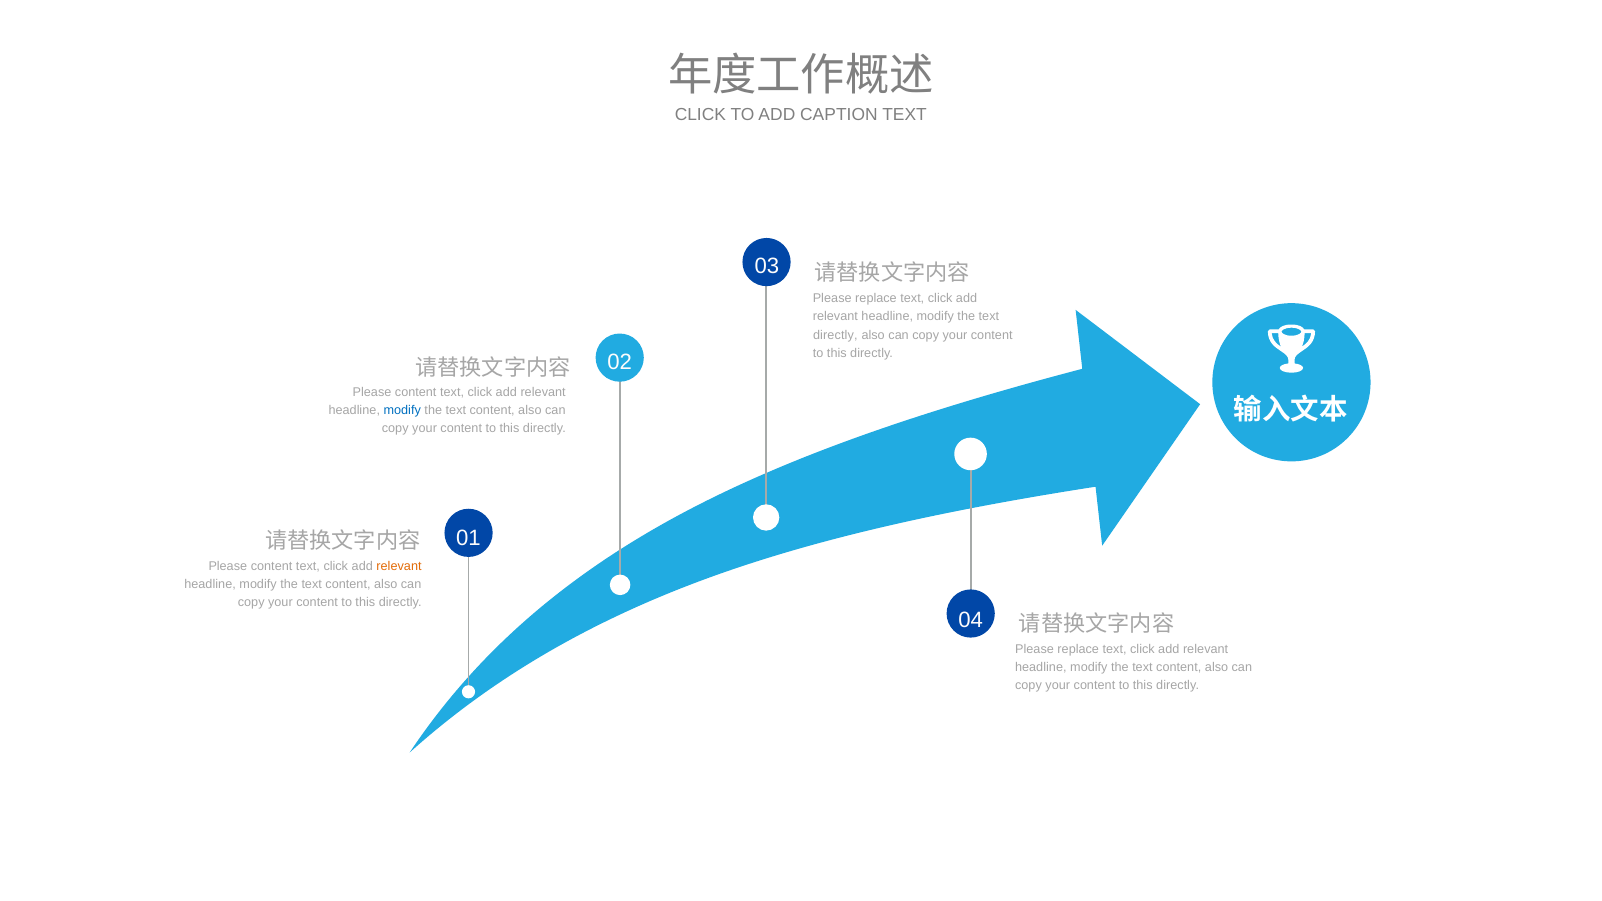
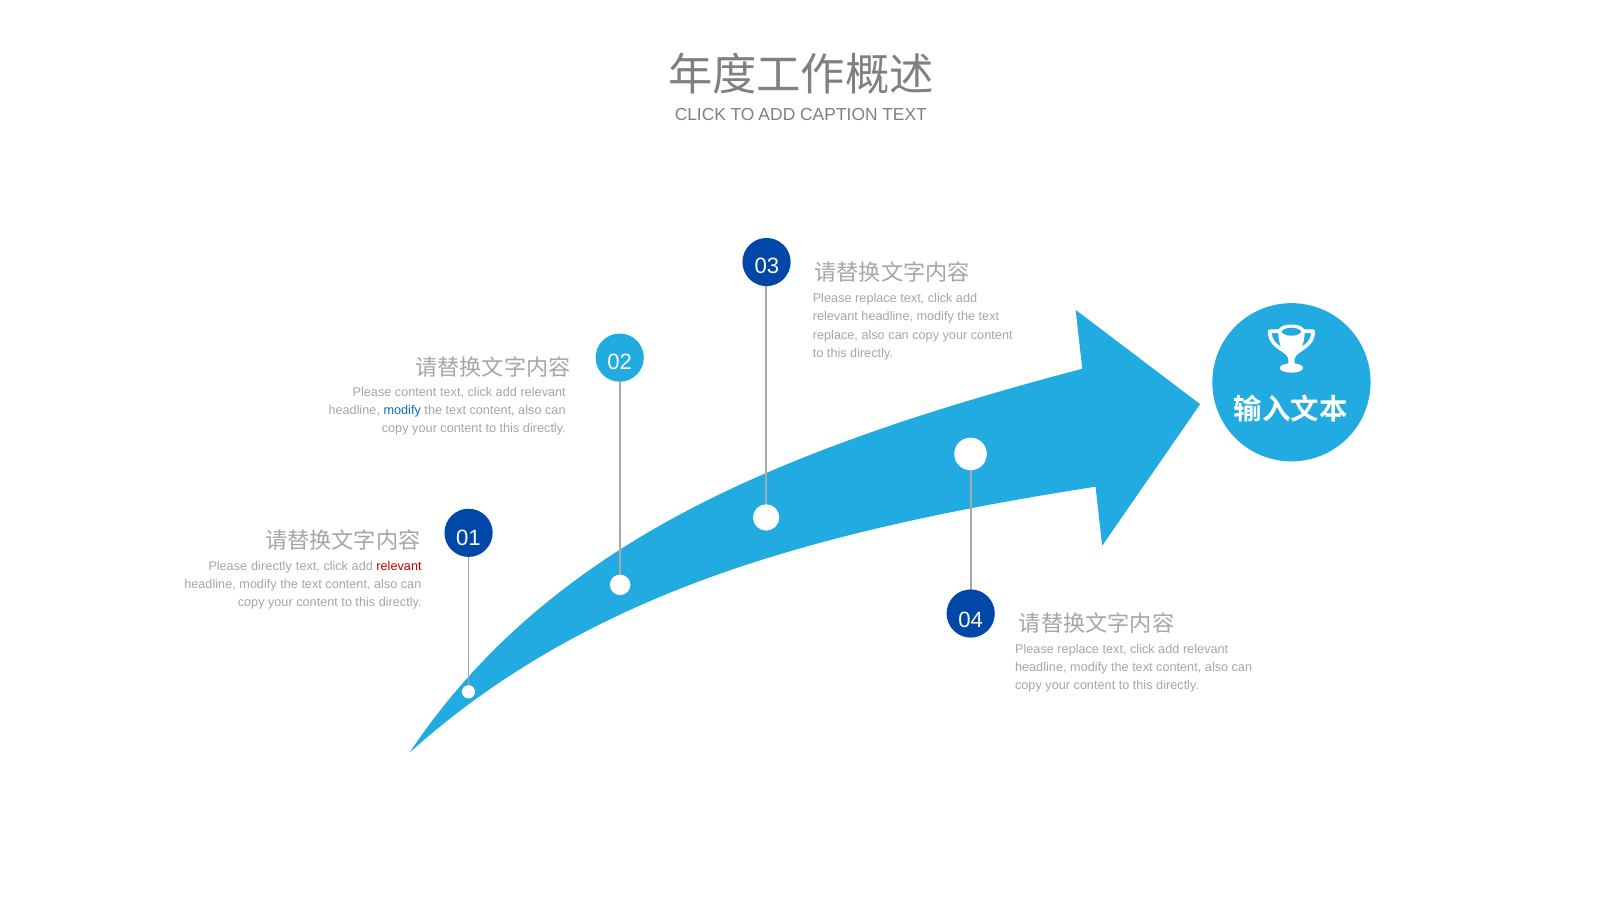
directly: directly -> replace (835, 335)
content: content -> directly (272, 566)
relevant colour: orange -> red (399, 566)
